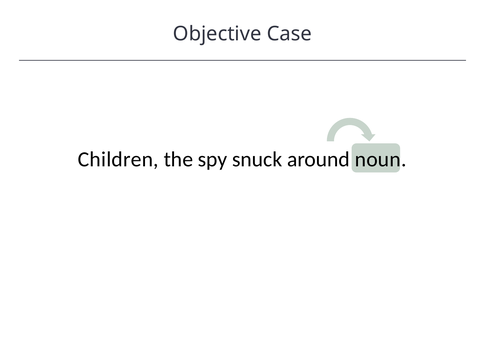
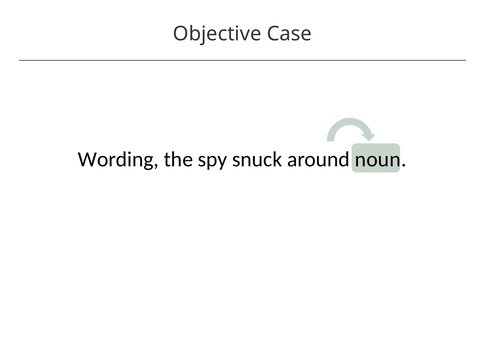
Children: Children -> Wording (118, 159)
